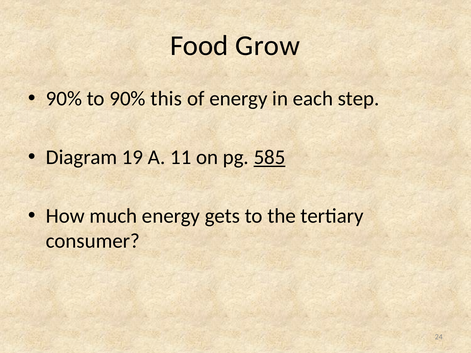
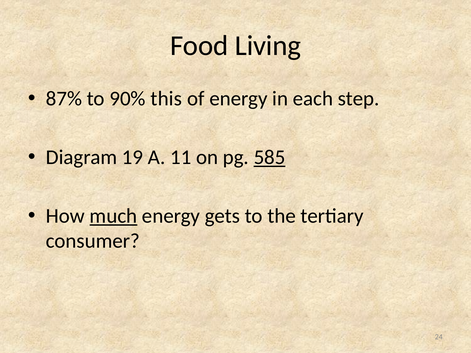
Grow: Grow -> Living (268, 46)
90%: 90% -> 87% (64, 99)
much underline: none -> present (113, 216)
